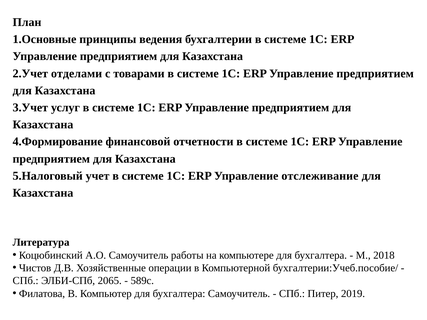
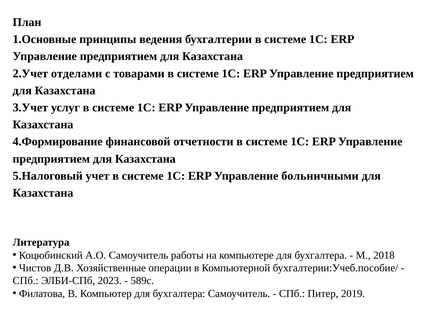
отслеживание: отслеживание -> больничными (320, 176)
2065: 2065 -> 2023 (110, 281)
